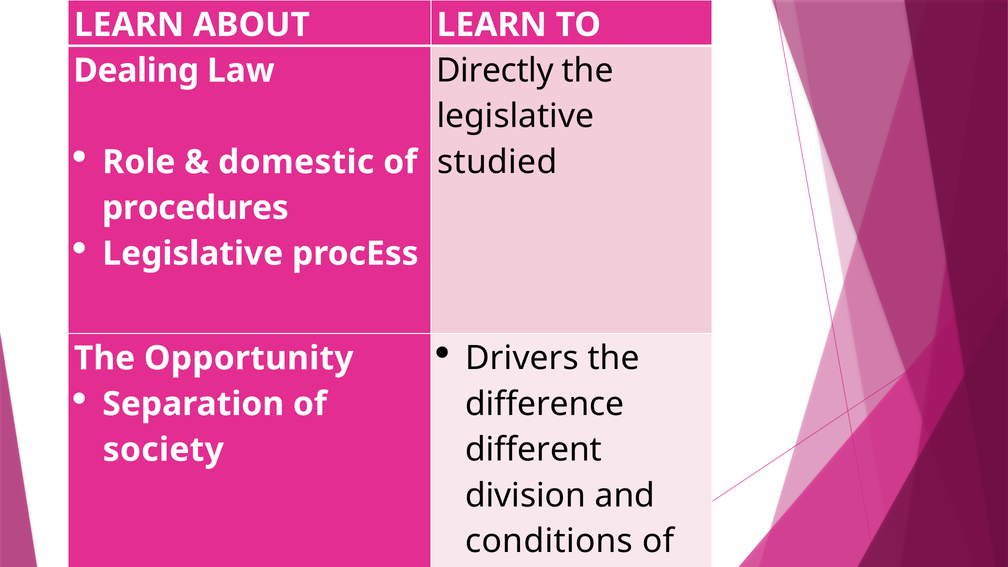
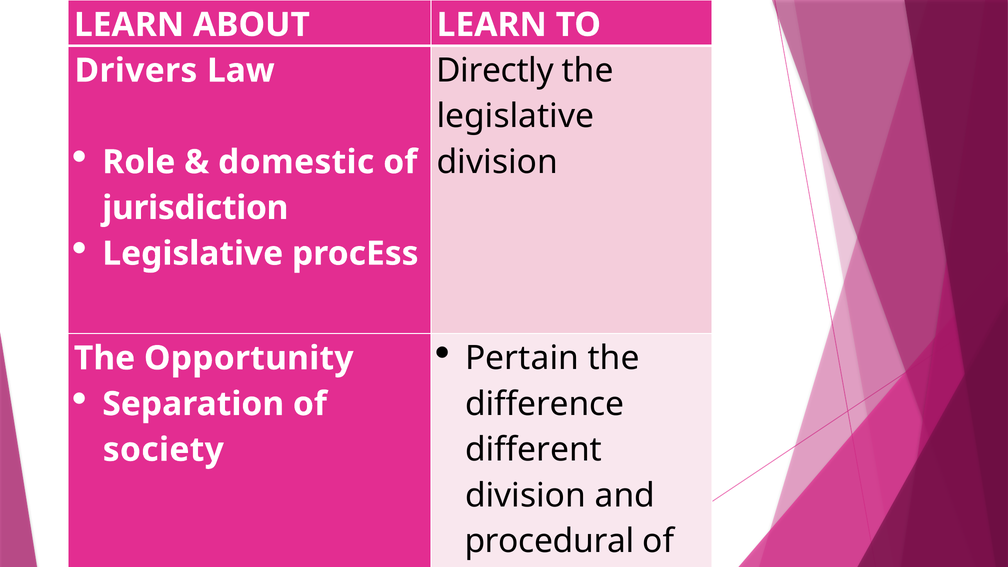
Dealing: Dealing -> Drivers (136, 71)
studied: studied -> division (497, 162)
procedures: procedures -> jurisdiction (195, 208)
Drivers: Drivers -> Pertain (522, 358)
conditions: conditions -> procedural (549, 541)
